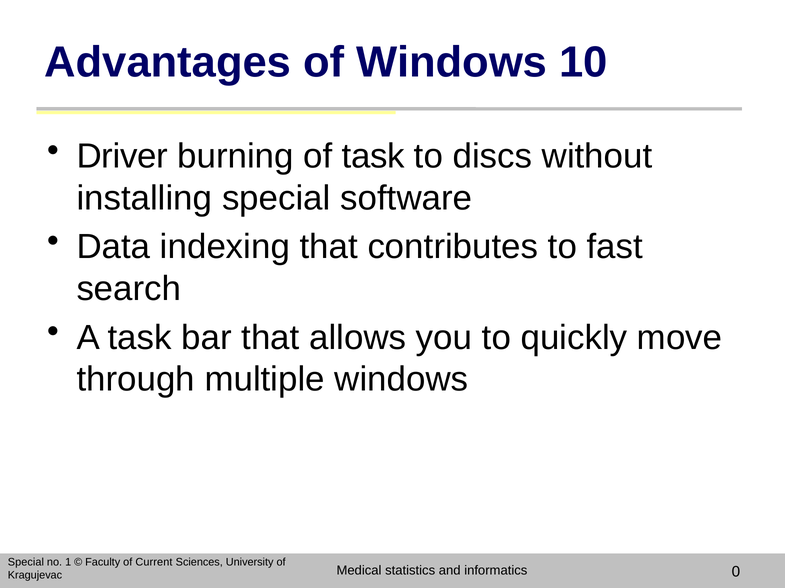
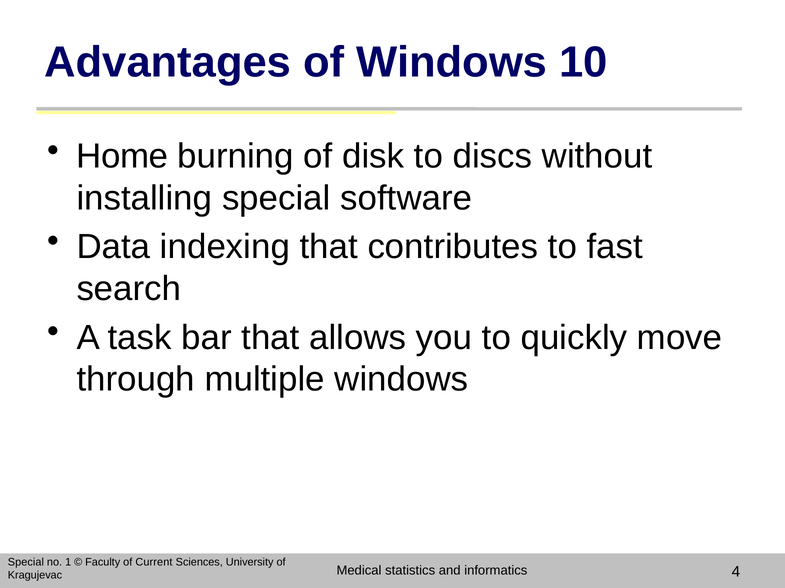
Driver: Driver -> Home (122, 156)
of task: task -> disk (373, 156)
0: 0 -> 4 (736, 573)
